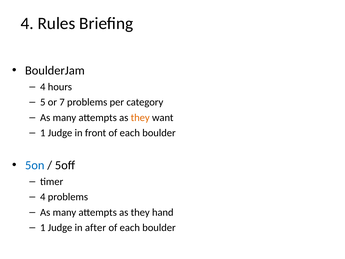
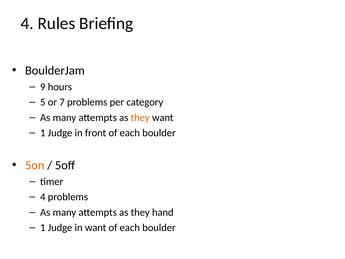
4: 4 -> 9 (43, 87)
5on colour: blue -> orange (35, 165)
in after: after -> want (96, 227)
